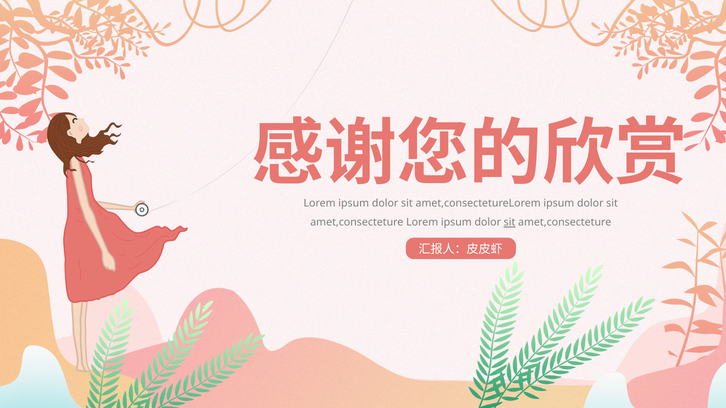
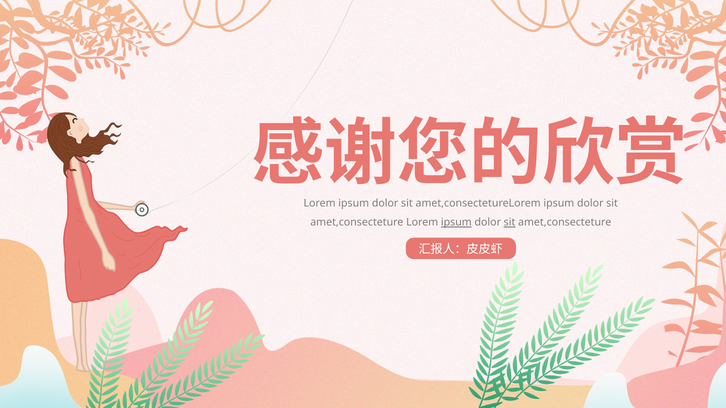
ipsum underline: none -> present (456, 223)
